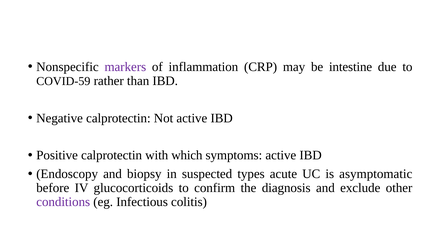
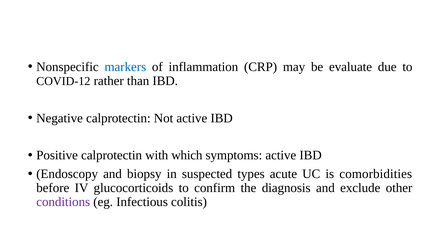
markers colour: purple -> blue (125, 67)
intestine: intestine -> evaluate (351, 67)
COVID-59: COVID-59 -> COVID-12 (63, 81)
asymptomatic: asymptomatic -> comorbidities (376, 174)
